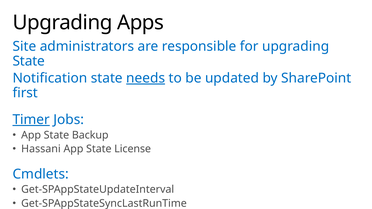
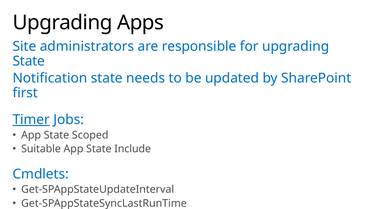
needs underline: present -> none (146, 78)
Backup: Backup -> Scoped (90, 135)
Hassani: Hassani -> Suitable (41, 149)
License: License -> Include (133, 149)
